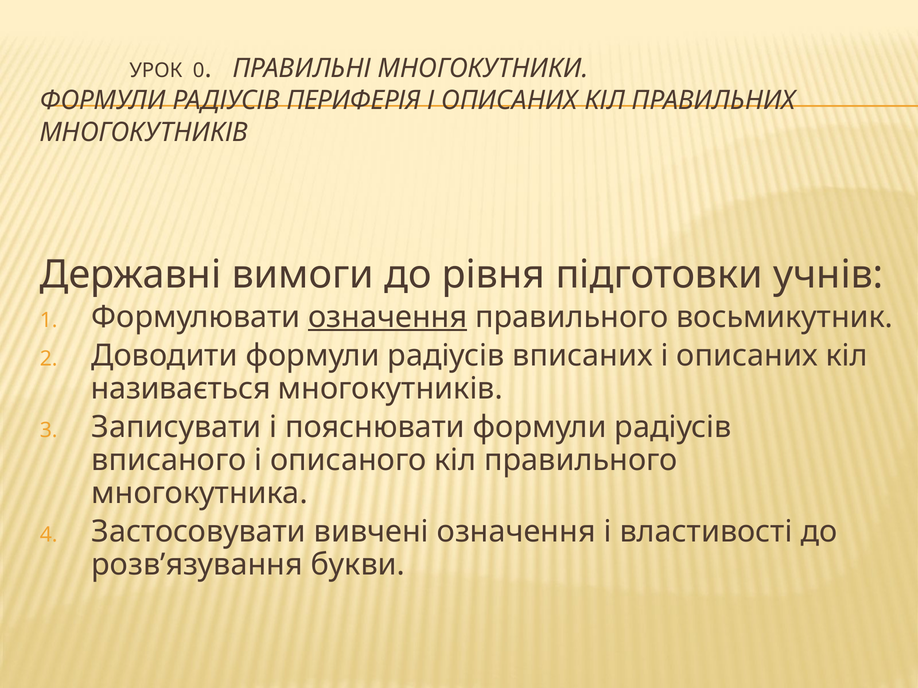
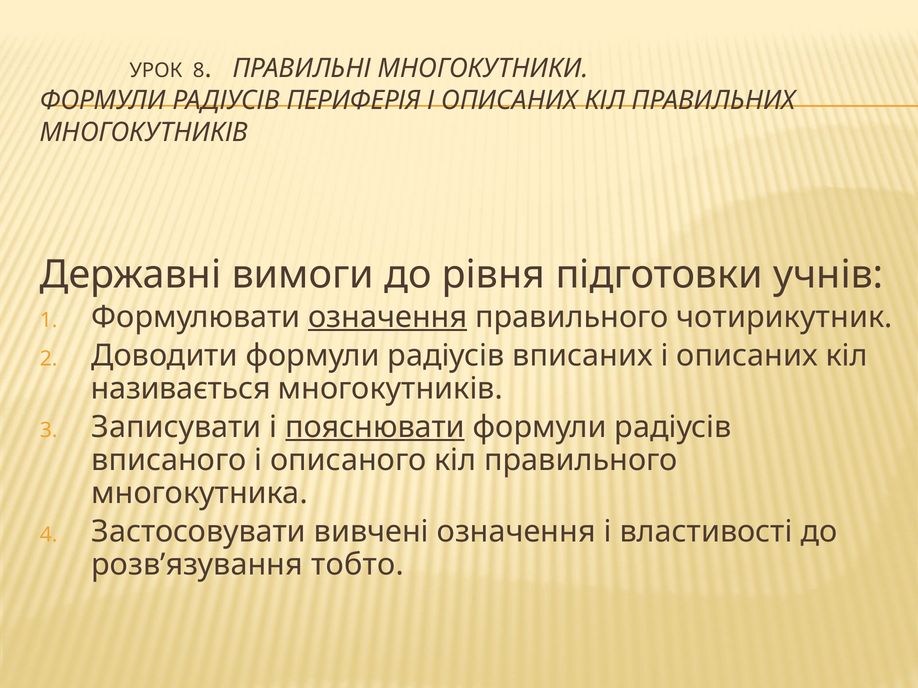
0: 0 -> 8 (199, 70)
восьмикутник: восьмикутник -> чотирикутник (785, 317)
пояснювати underline: none -> present (375, 427)
букви: букви -> тобто (358, 565)
